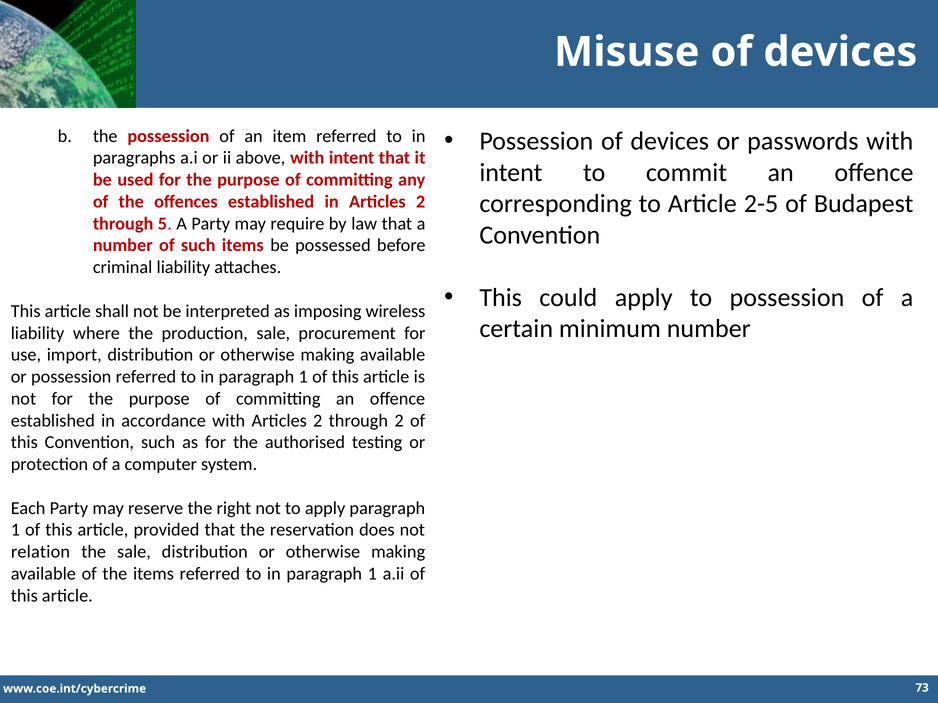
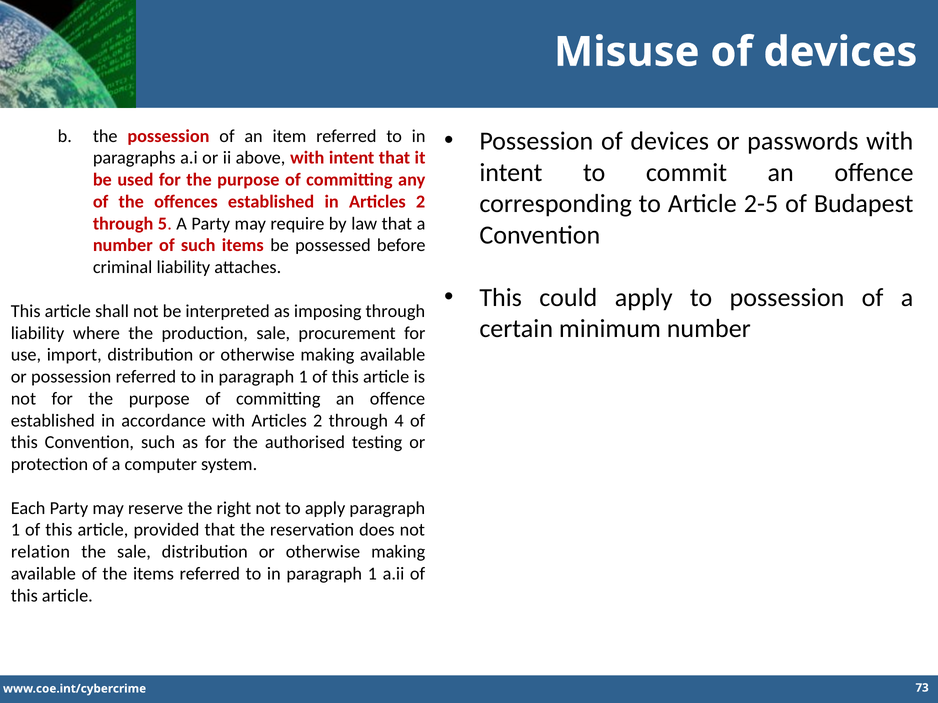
imposing wireless: wireless -> through (395, 311)
through 2: 2 -> 4 (399, 421)
